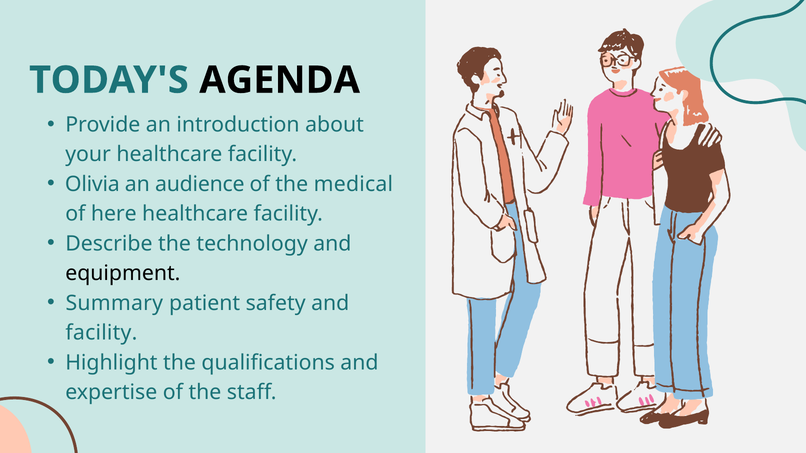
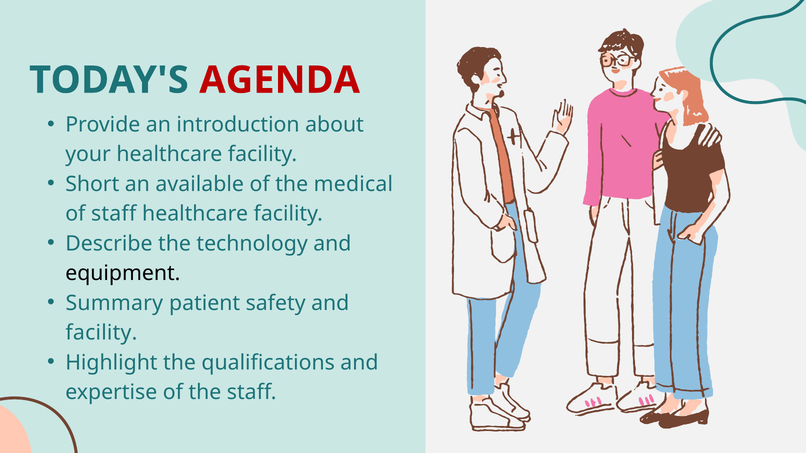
AGENDA colour: black -> red (280, 80)
Olivia: Olivia -> Short (92, 184)
audience: audience -> available (200, 184)
of here: here -> staff (114, 214)
